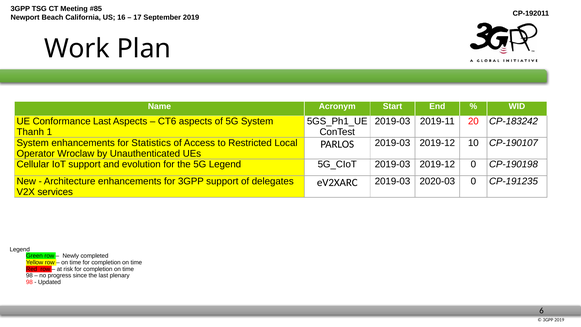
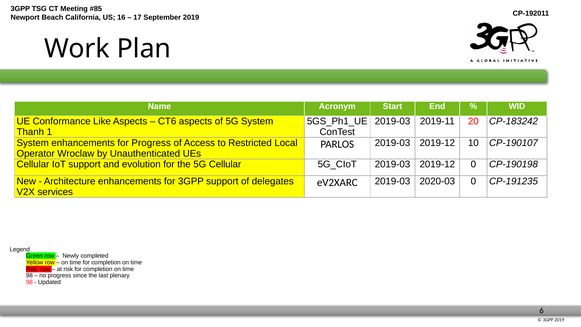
Conformance Last: Last -> Like (102, 121)
for Statistics: Statistics -> Progress (151, 143)
5G Legend: Legend -> Cellular (225, 164)
